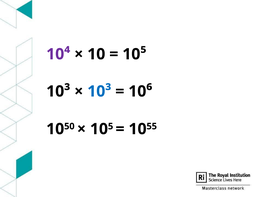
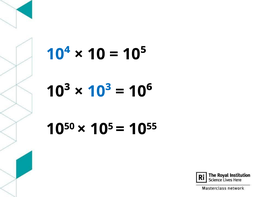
10⁴ colour: purple -> blue (58, 54)
